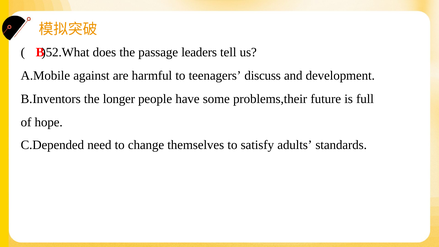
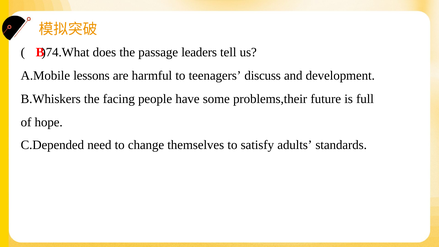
)52.What: )52.What -> )74.What (65, 52)
against: against -> lessons (92, 76)
B.Inventors: B.Inventors -> B.Whiskers (51, 99)
longer: longer -> facing (119, 99)
